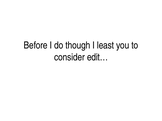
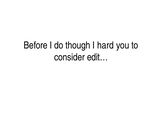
least: least -> hard (105, 46)
